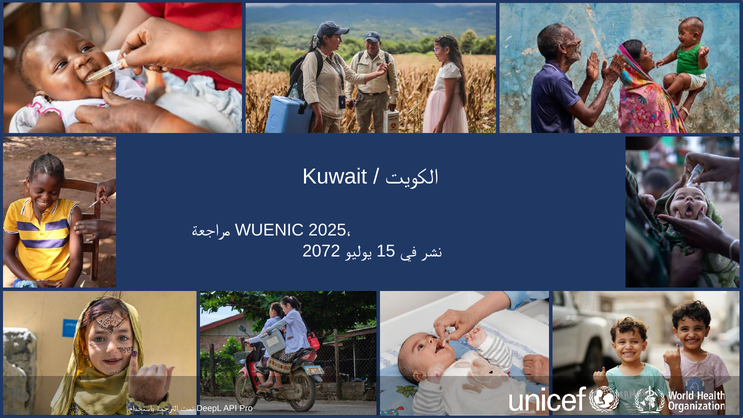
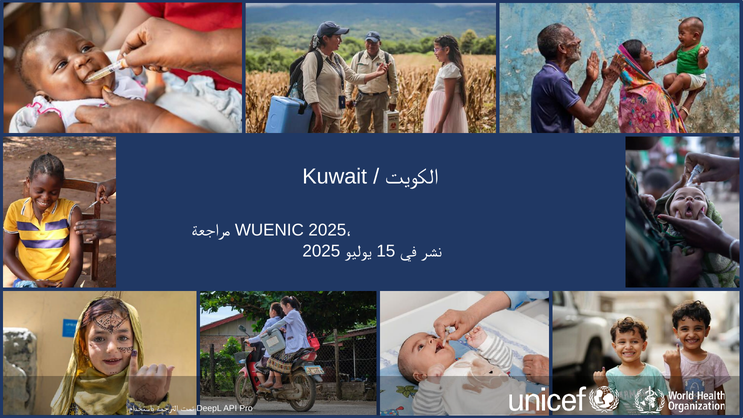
2072: 2072 -> 2025 (321, 251)
